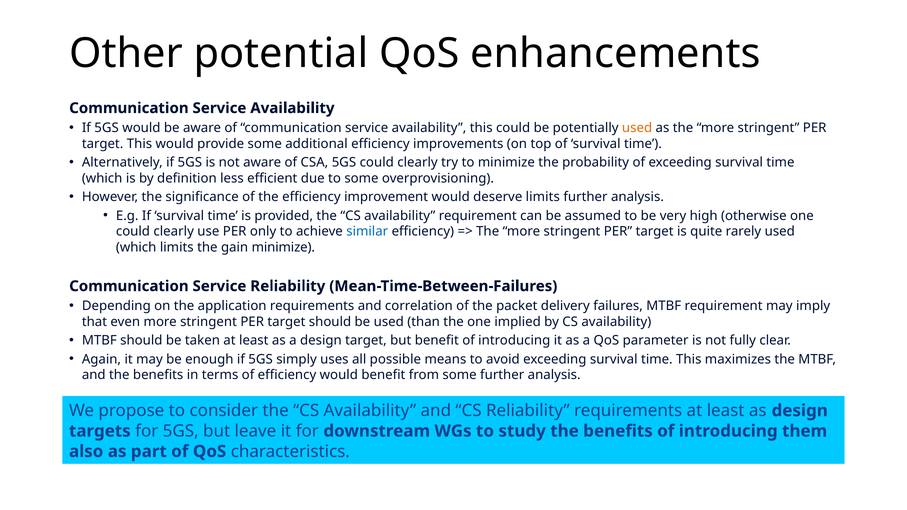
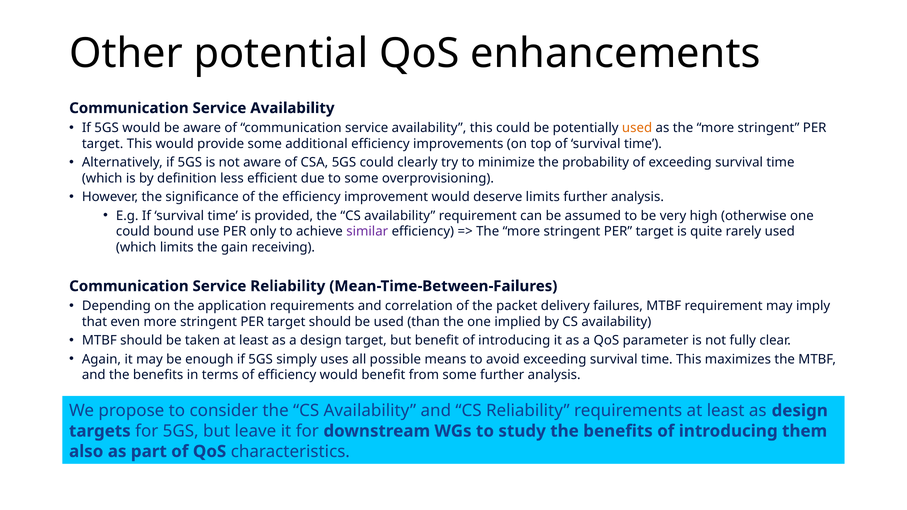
clearly: clearly -> bound (174, 232)
similar colour: blue -> purple (367, 232)
gain minimize: minimize -> receiving (283, 248)
